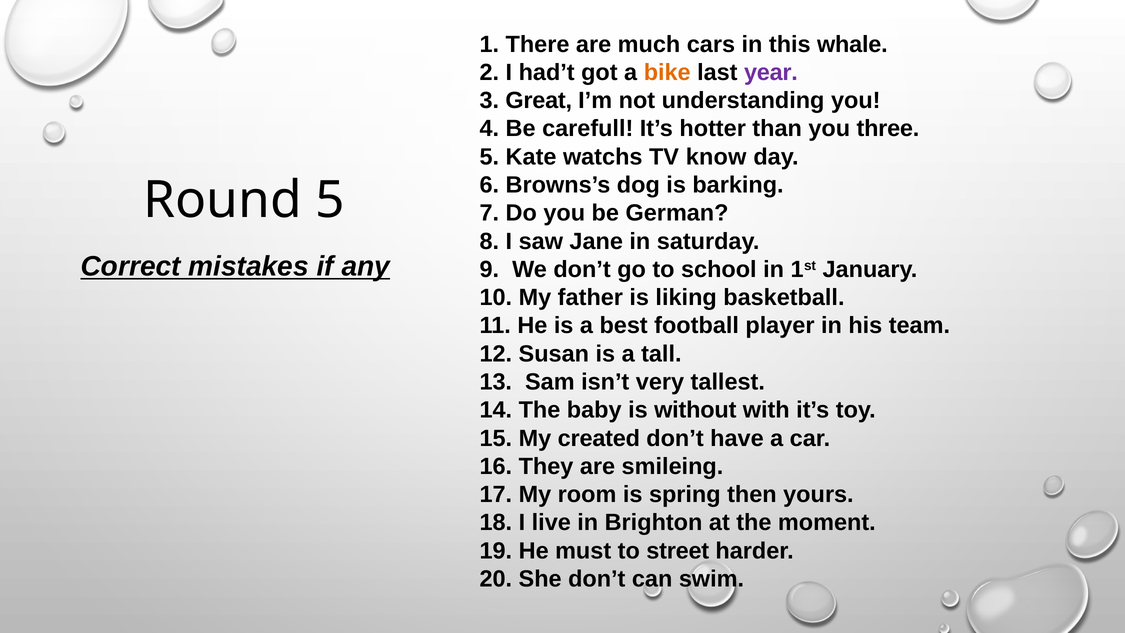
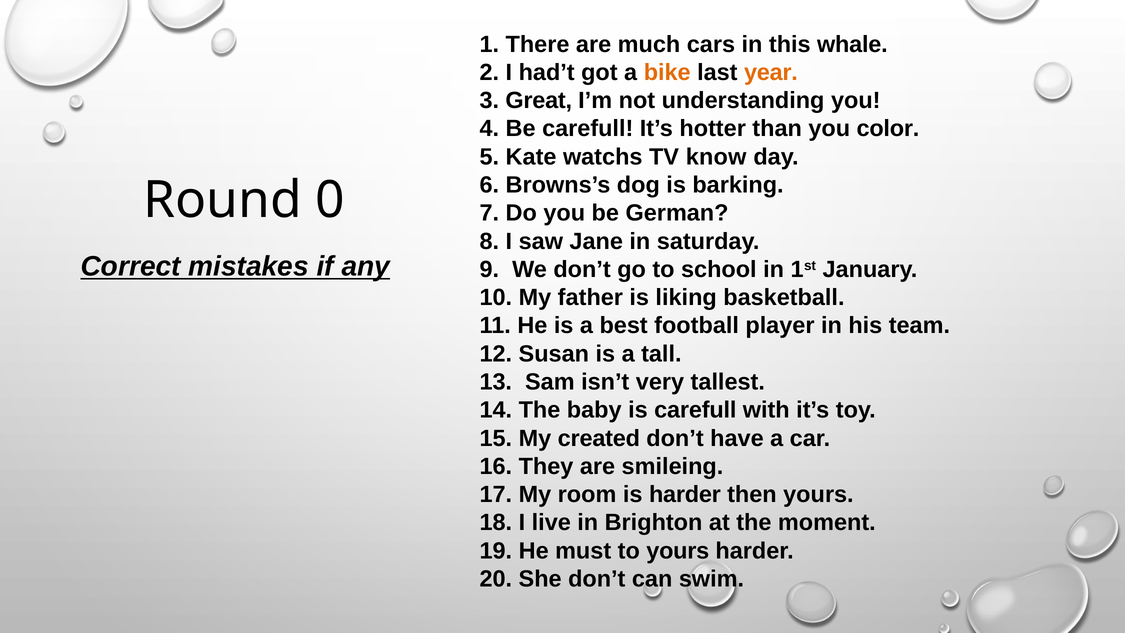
year colour: purple -> orange (771, 72)
three: three -> color (888, 129)
Round 5: 5 -> 0 (330, 200)
is without: without -> carefull (695, 410)
is spring: spring -> harder (685, 494)
to street: street -> yours (678, 551)
